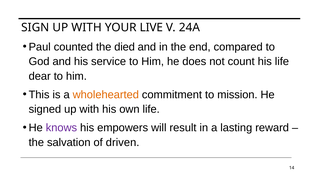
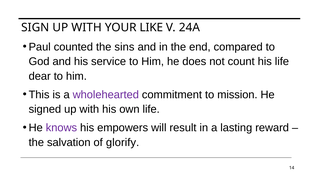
LIVE: LIVE -> LIKE (151, 27)
died: died -> sins (124, 47)
wholehearted colour: orange -> purple (106, 94)
driven: driven -> glorify (123, 142)
